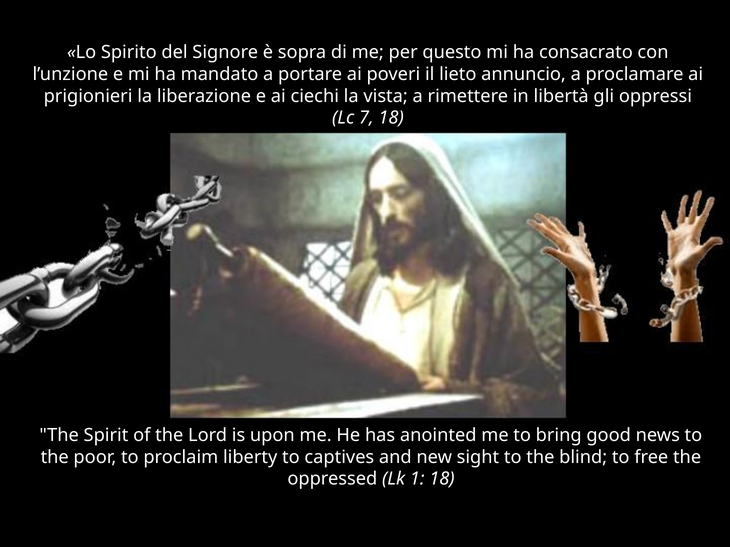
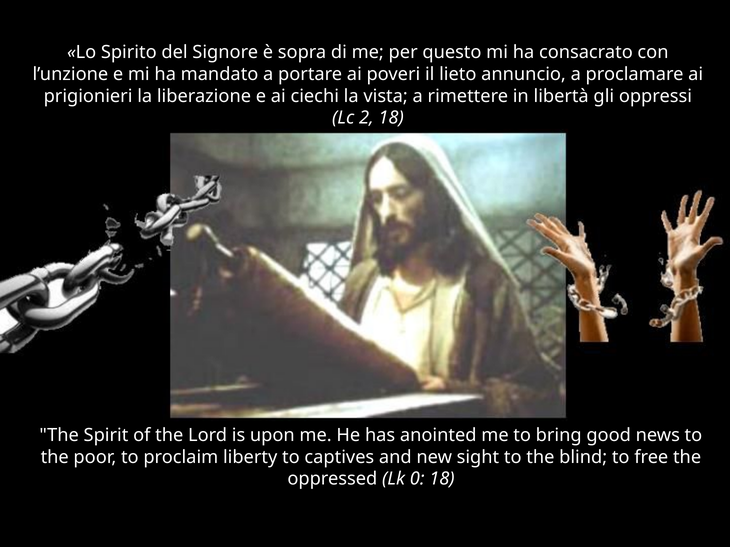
7: 7 -> 2 (366, 118)
1: 1 -> 0 (417, 479)
